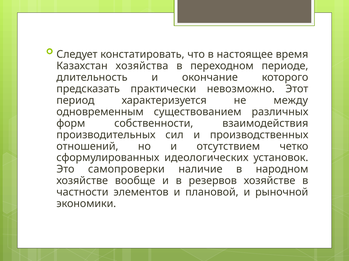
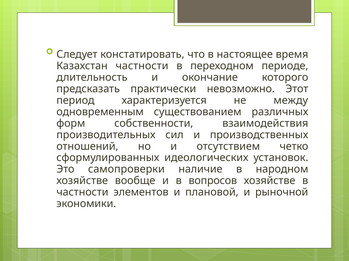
Казахстан хозяйства: хозяйства -> частности (142, 66)
резервов: резервов -> вопросов (213, 181)
